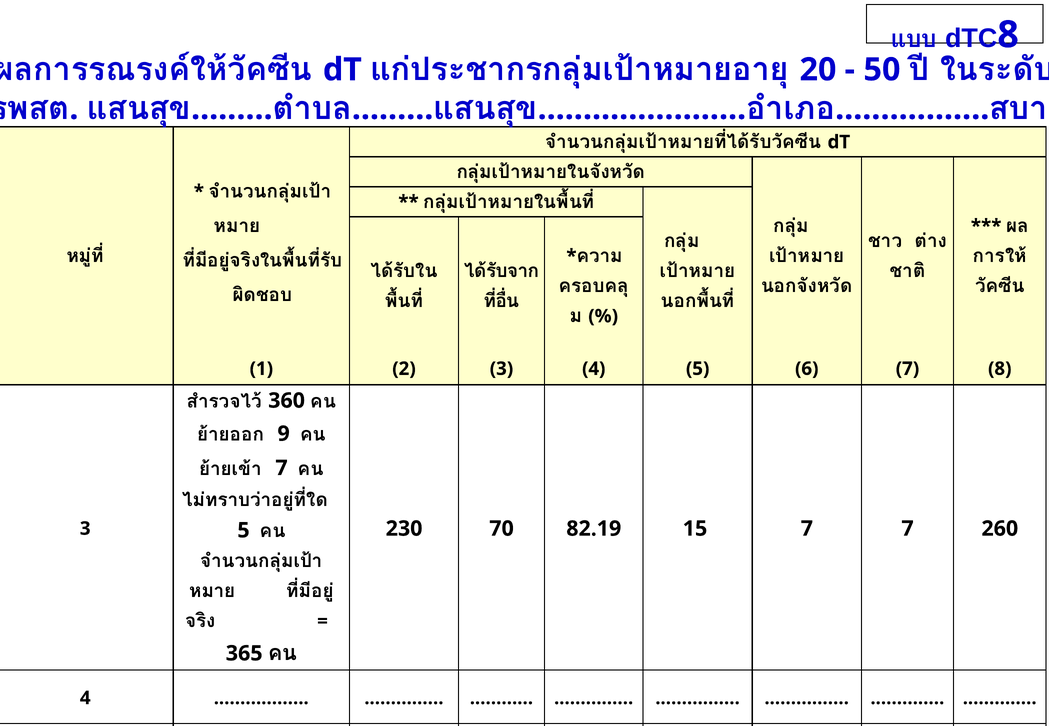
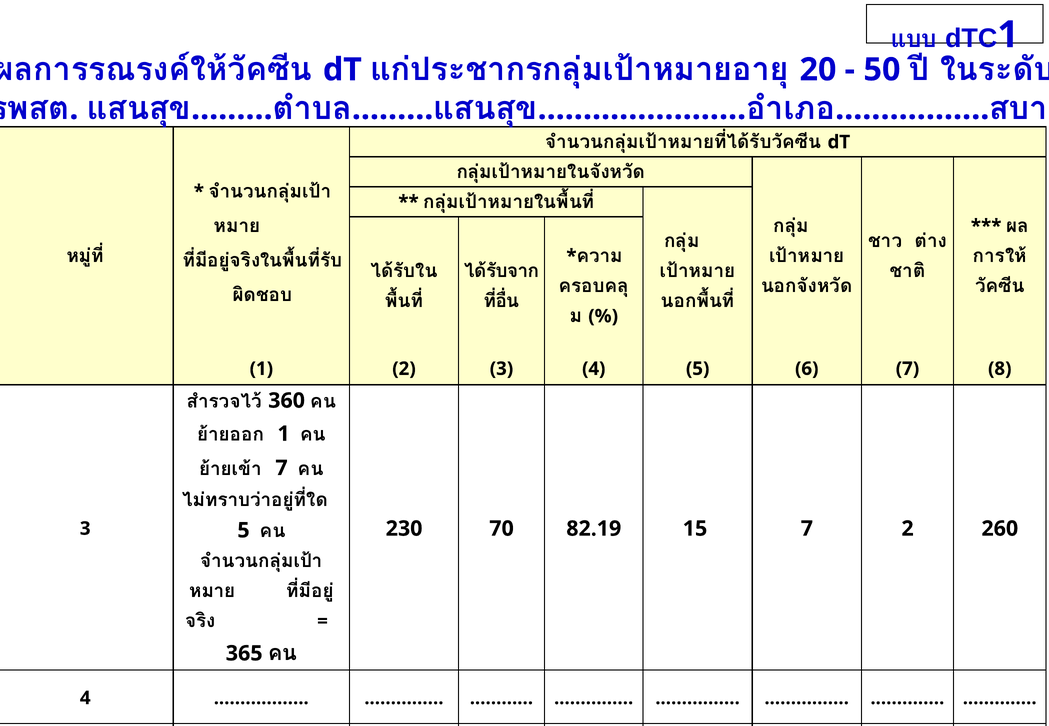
8: 8 -> 1 (1008, 35)
9: 9 -> 1 (284, 434)
7 7: 7 -> 2 (908, 529)
